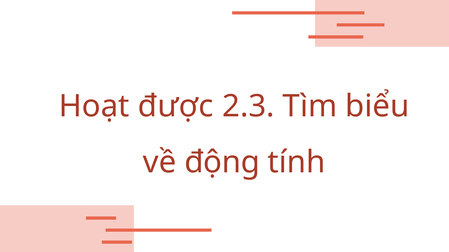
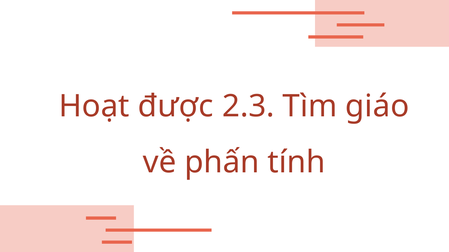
biểu: biểu -> giáo (377, 107)
động: động -> phấn (222, 163)
